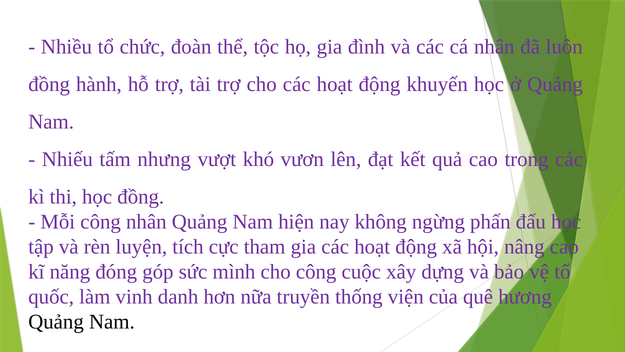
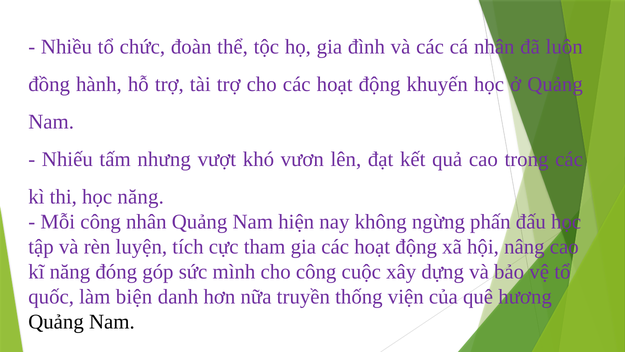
học đồng: đồng -> năng (141, 197)
vinh: vinh -> biện (134, 297)
